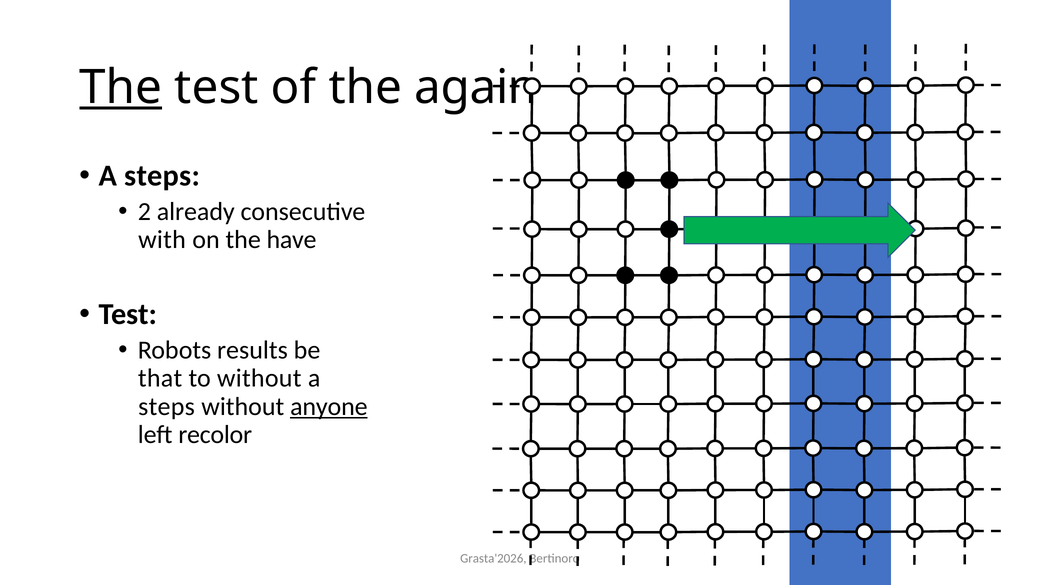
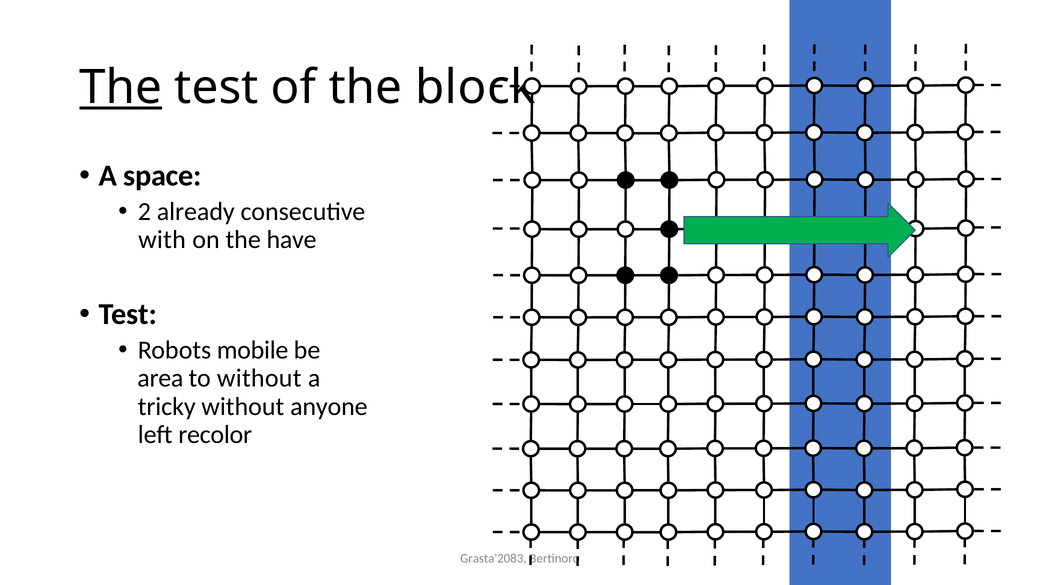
again: again -> block (476, 87)
steps: steps -> space (162, 176)
results: results -> mobile (253, 350)
that: that -> area (160, 378)
steps: steps -> tricky (167, 406)
anyone underline: present -> none (329, 406)
Grasta'2026: Grasta'2026 -> Grasta'2083 (493, 559)
